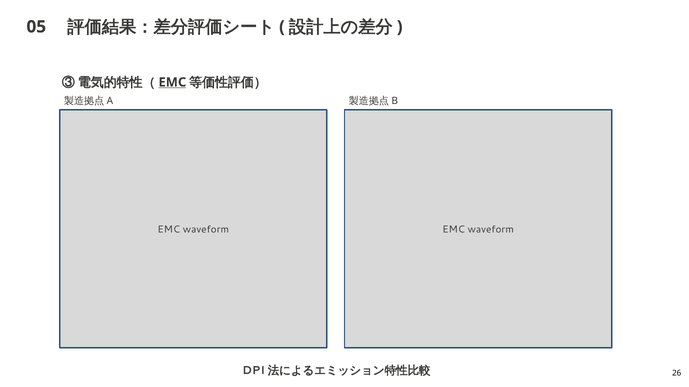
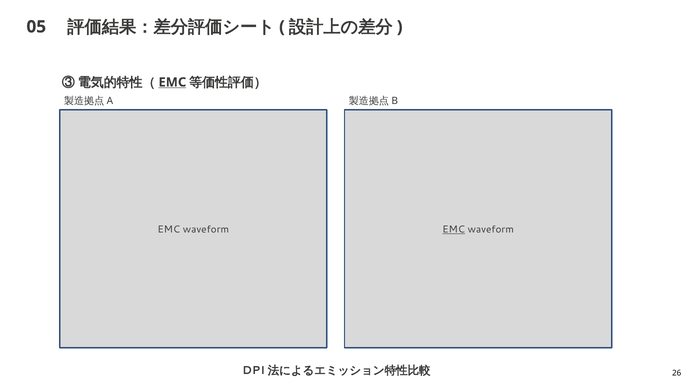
EMC underline: none -> present (454, 230)
